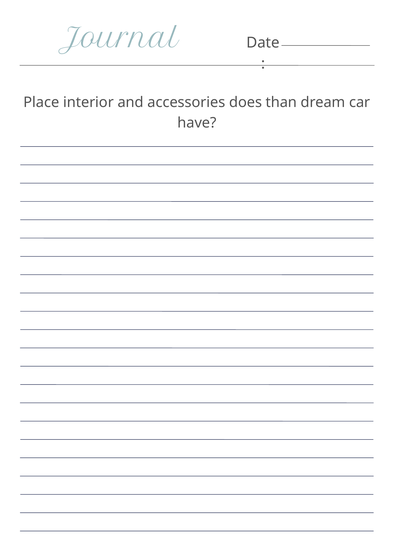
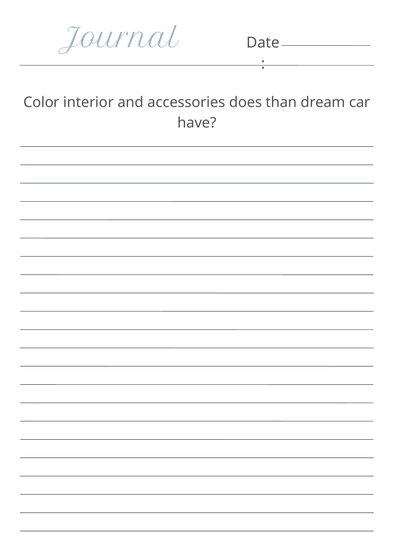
Place: Place -> Color (41, 102)
